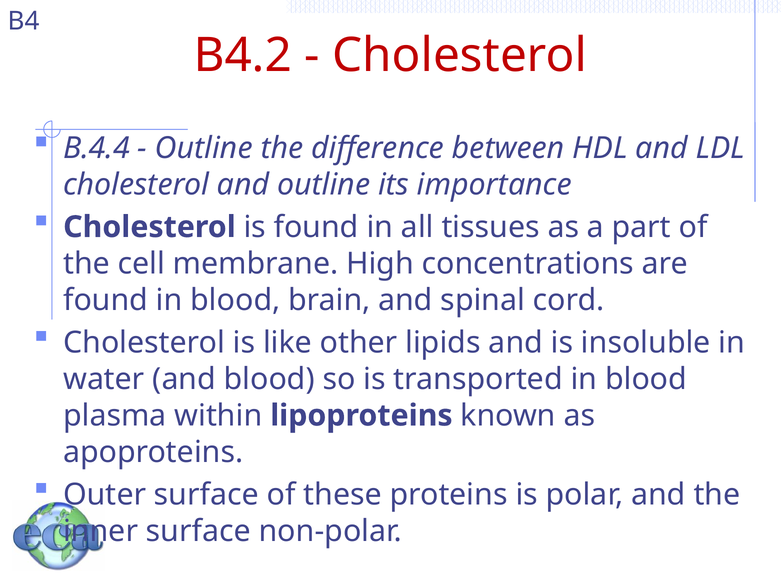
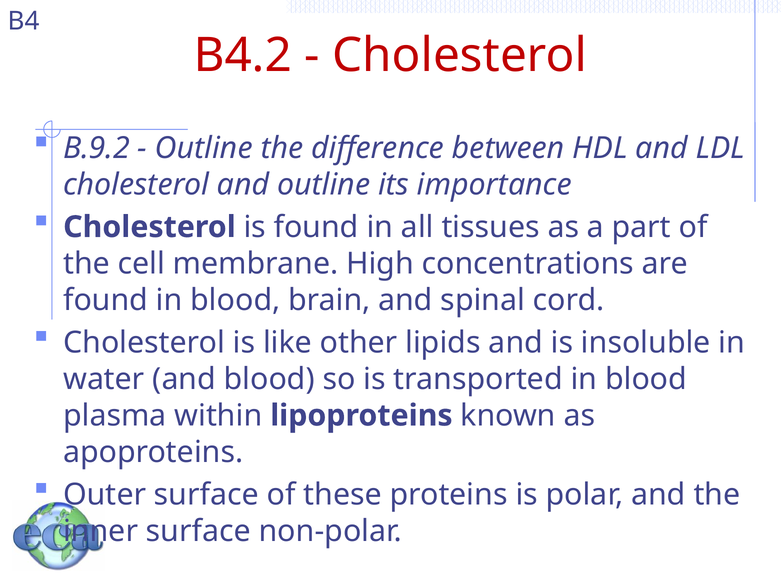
B.4.4: B.4.4 -> B.9.2 (96, 148)
